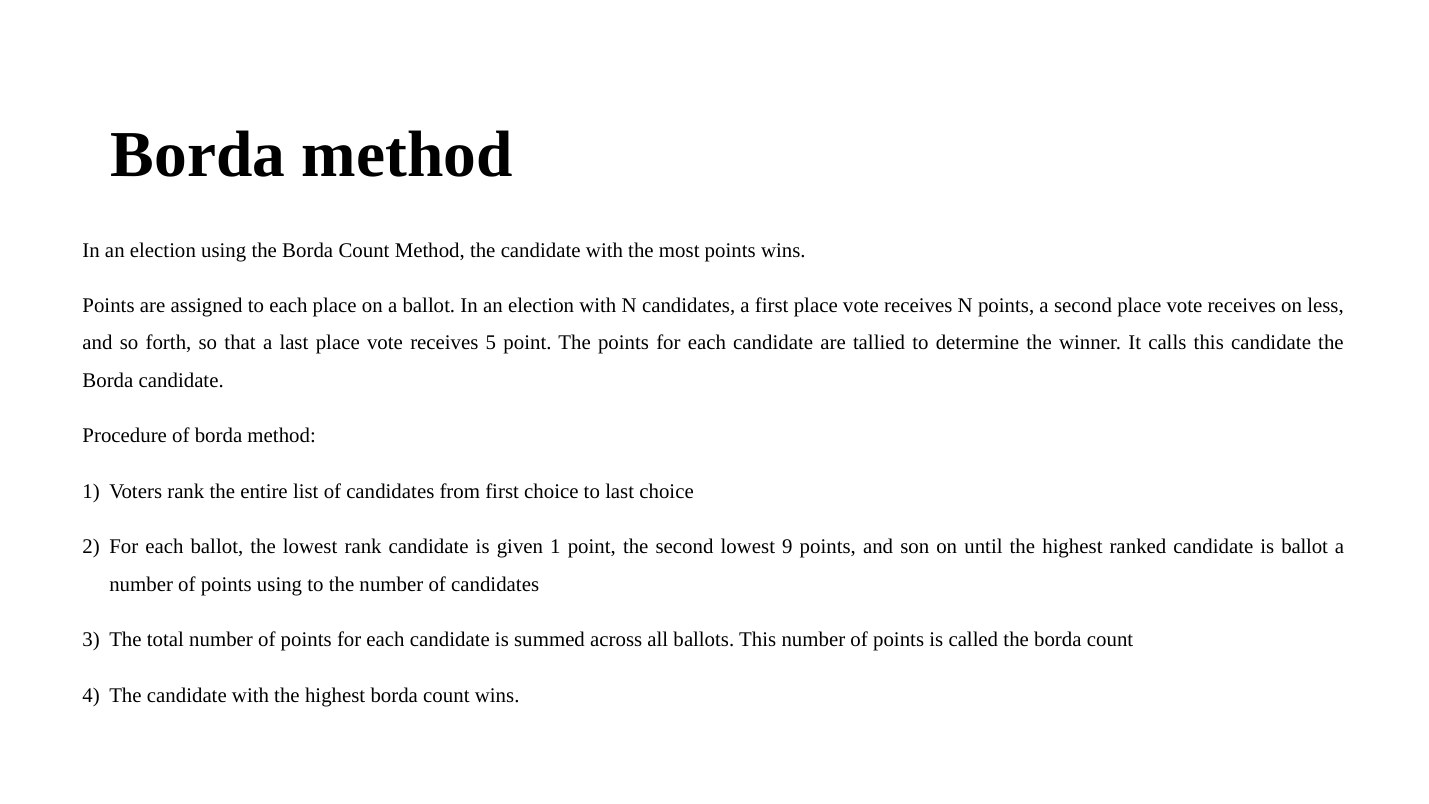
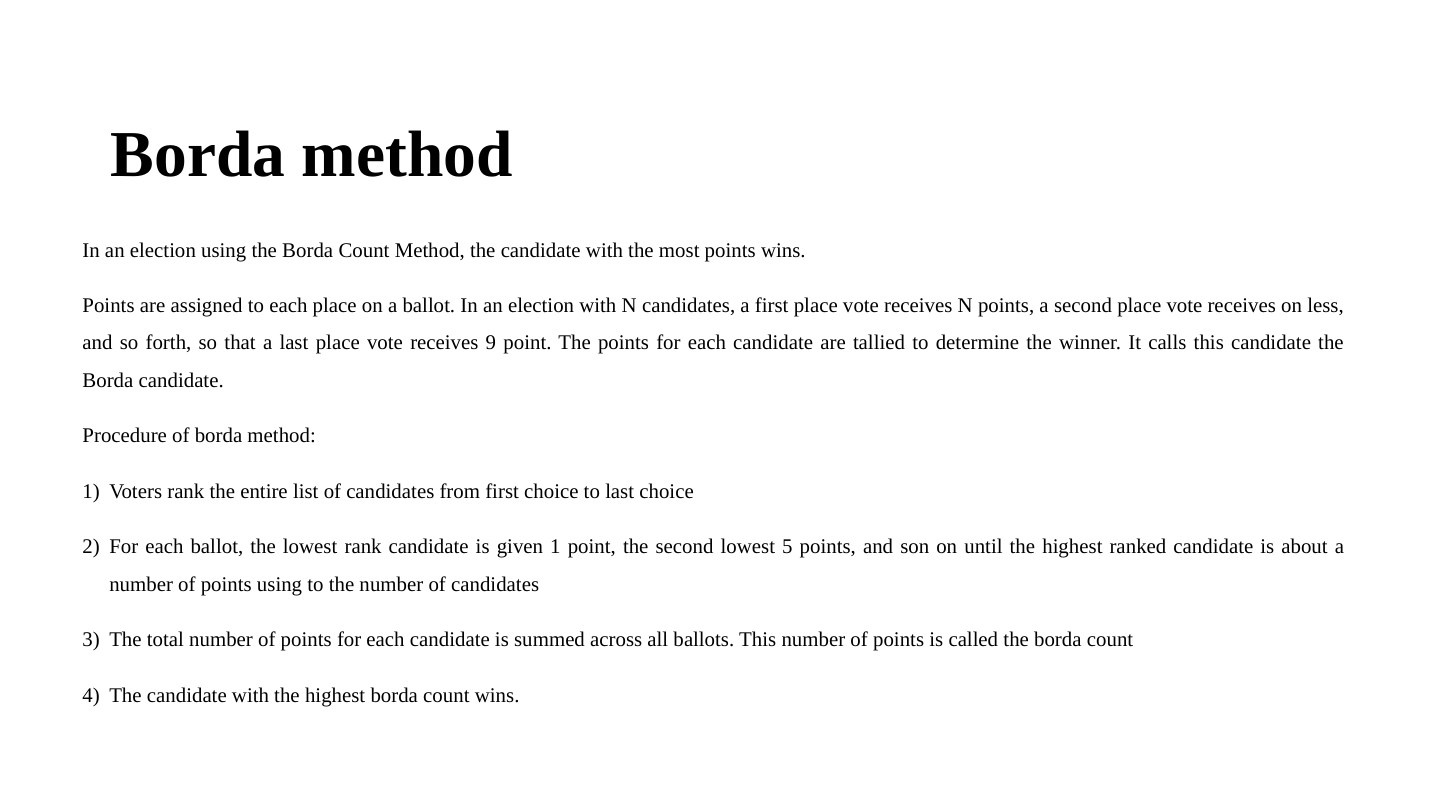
5: 5 -> 9 (491, 343)
9: 9 -> 5 (787, 547)
is ballot: ballot -> about (1305, 547)
